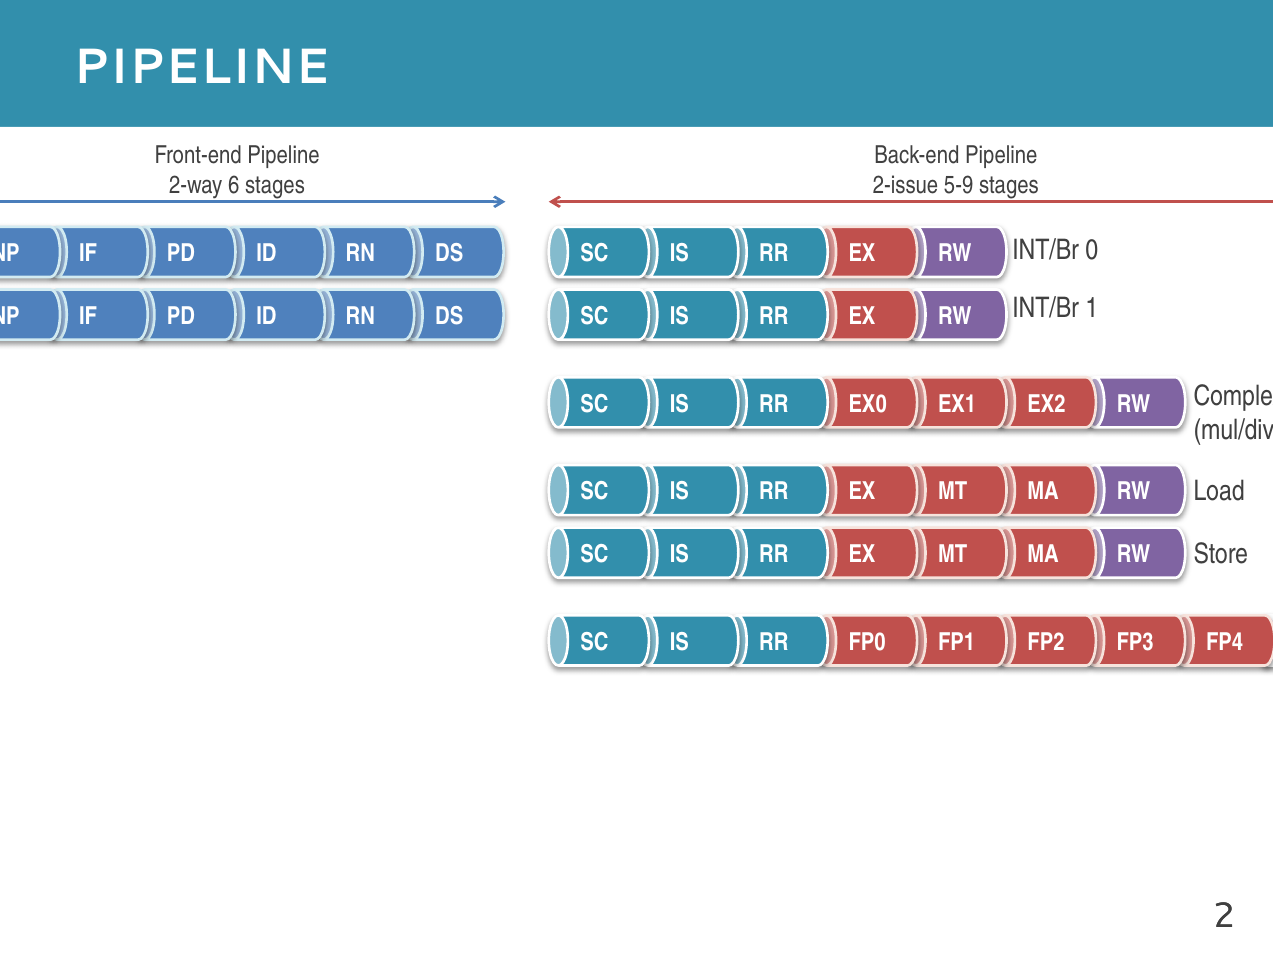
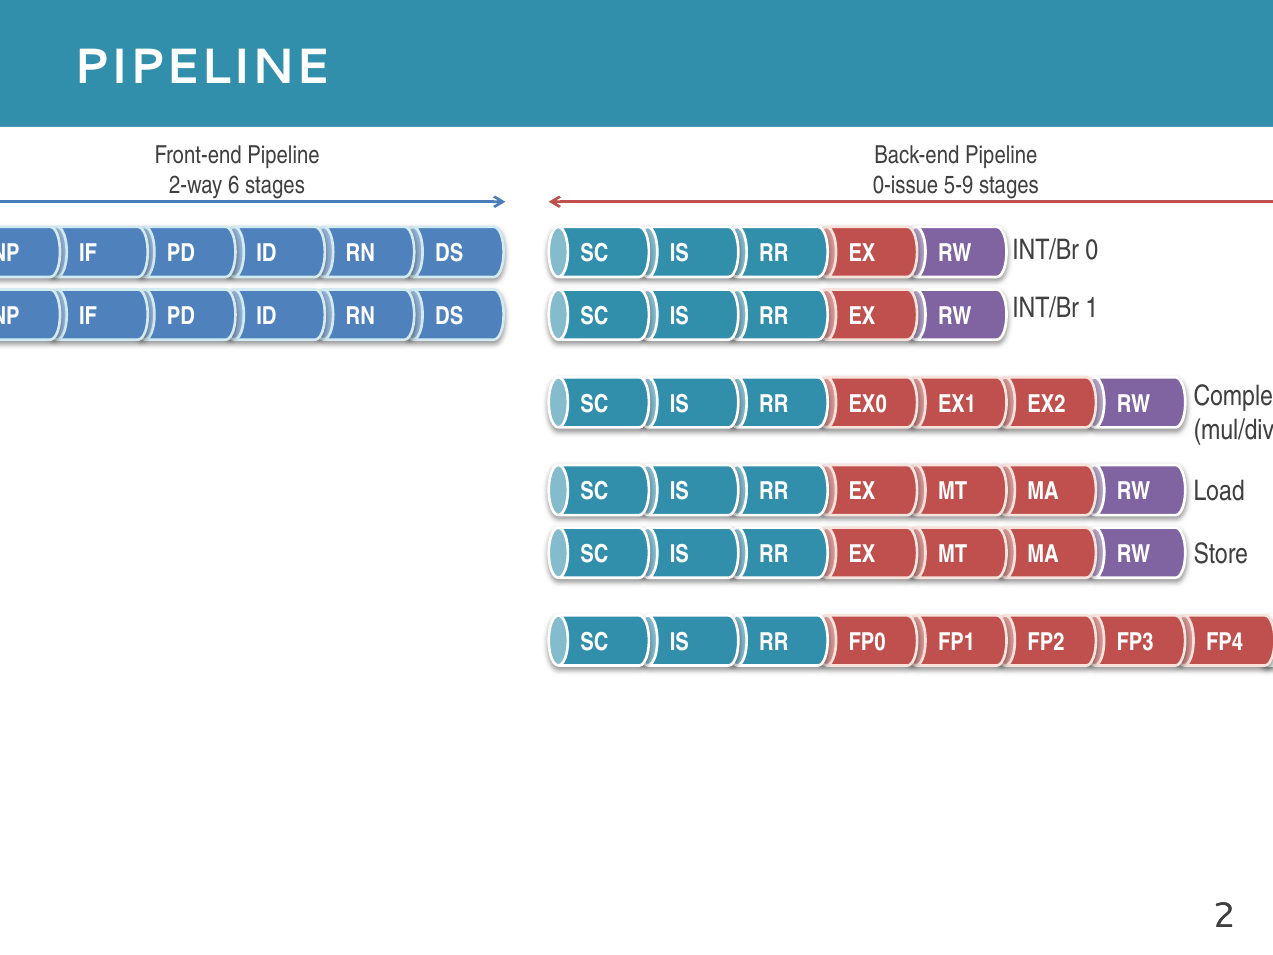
2-issue: 2-issue -> 0-issue (906, 185)
